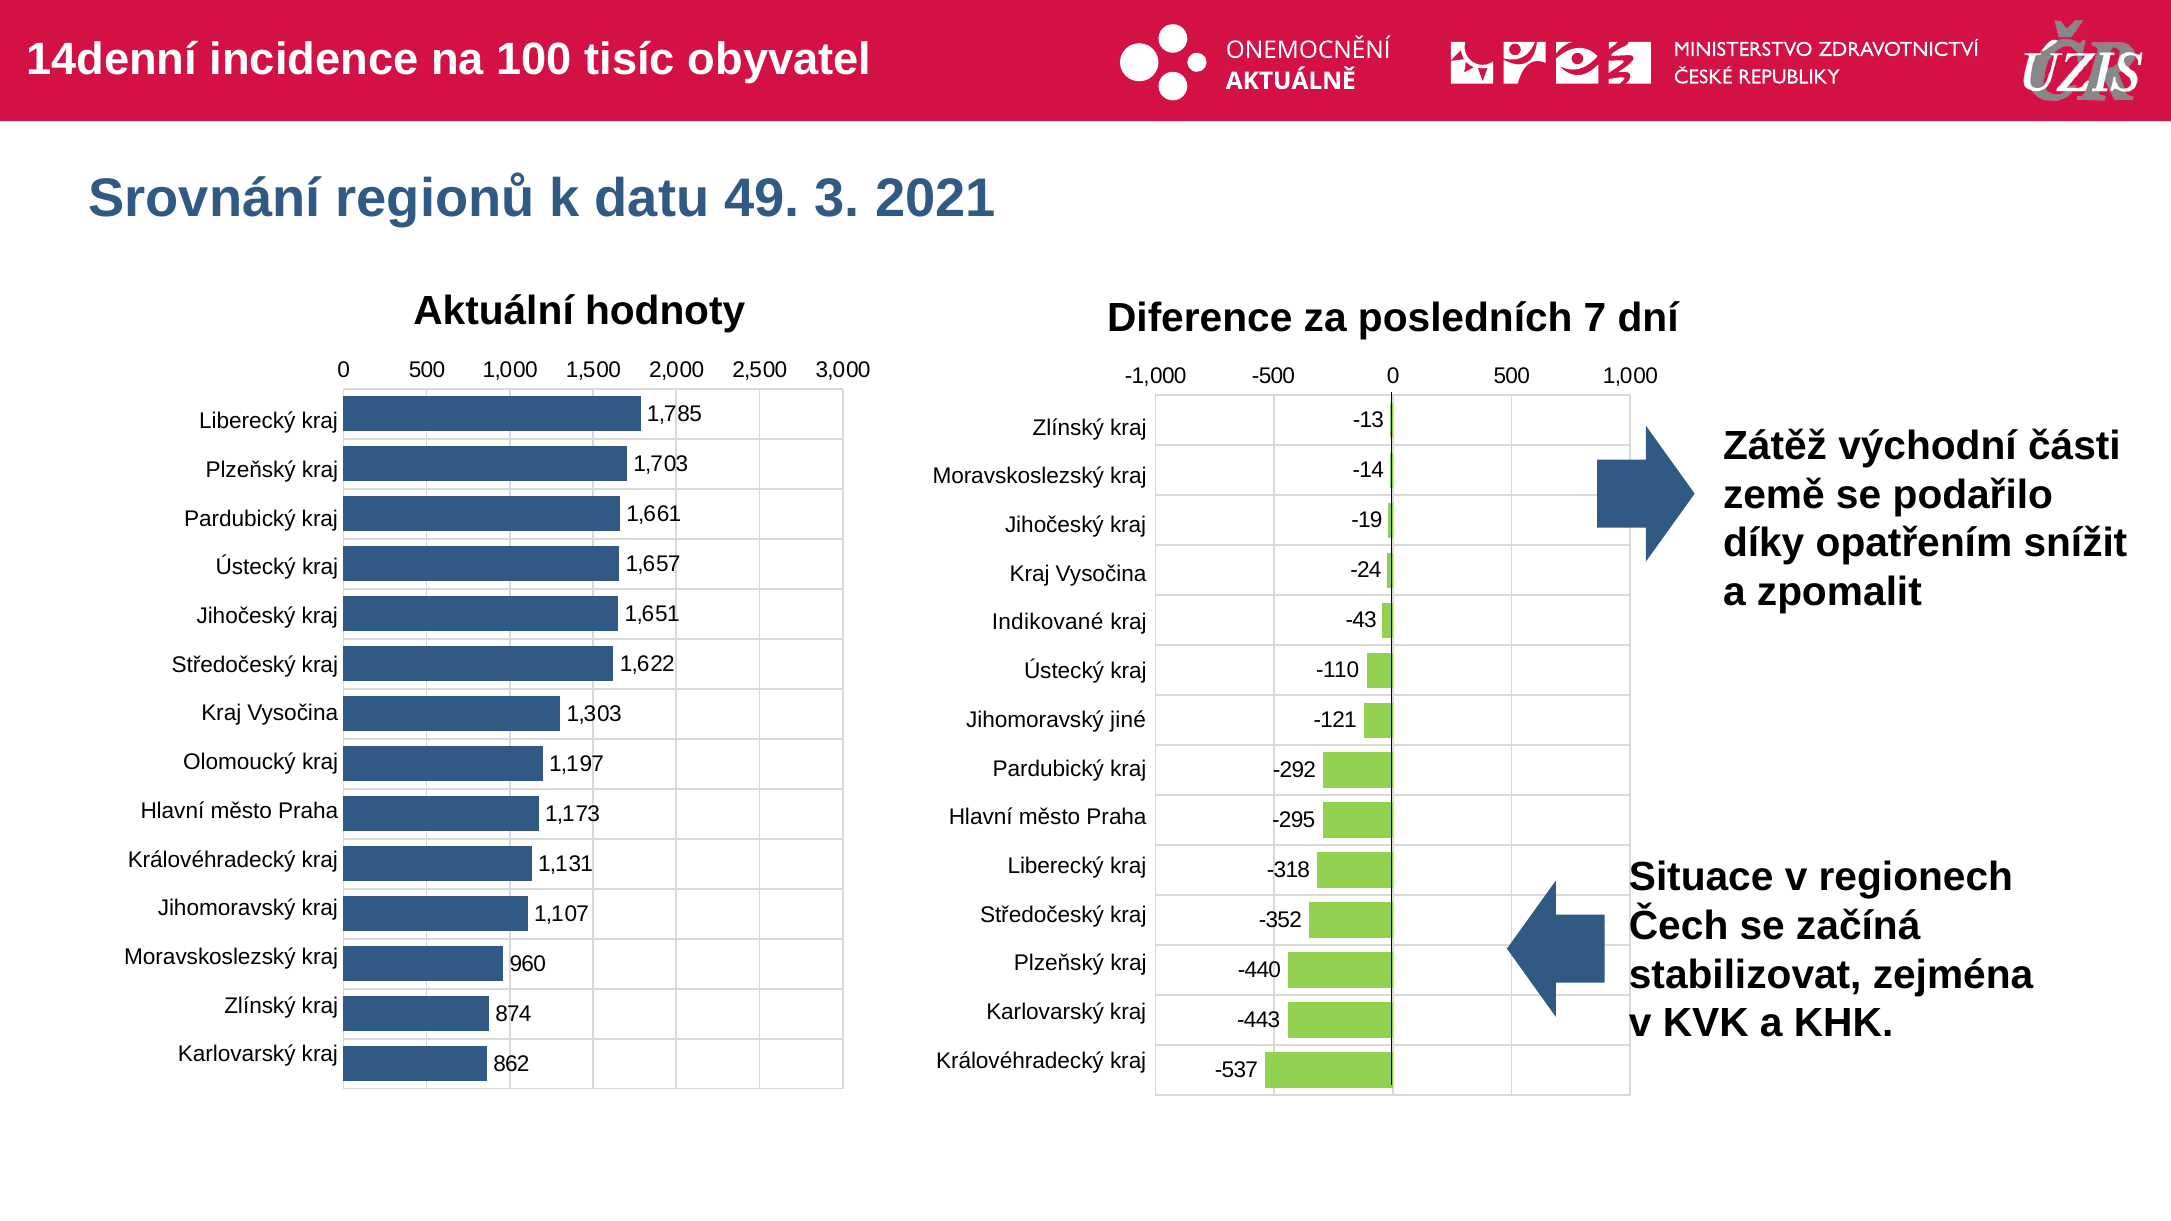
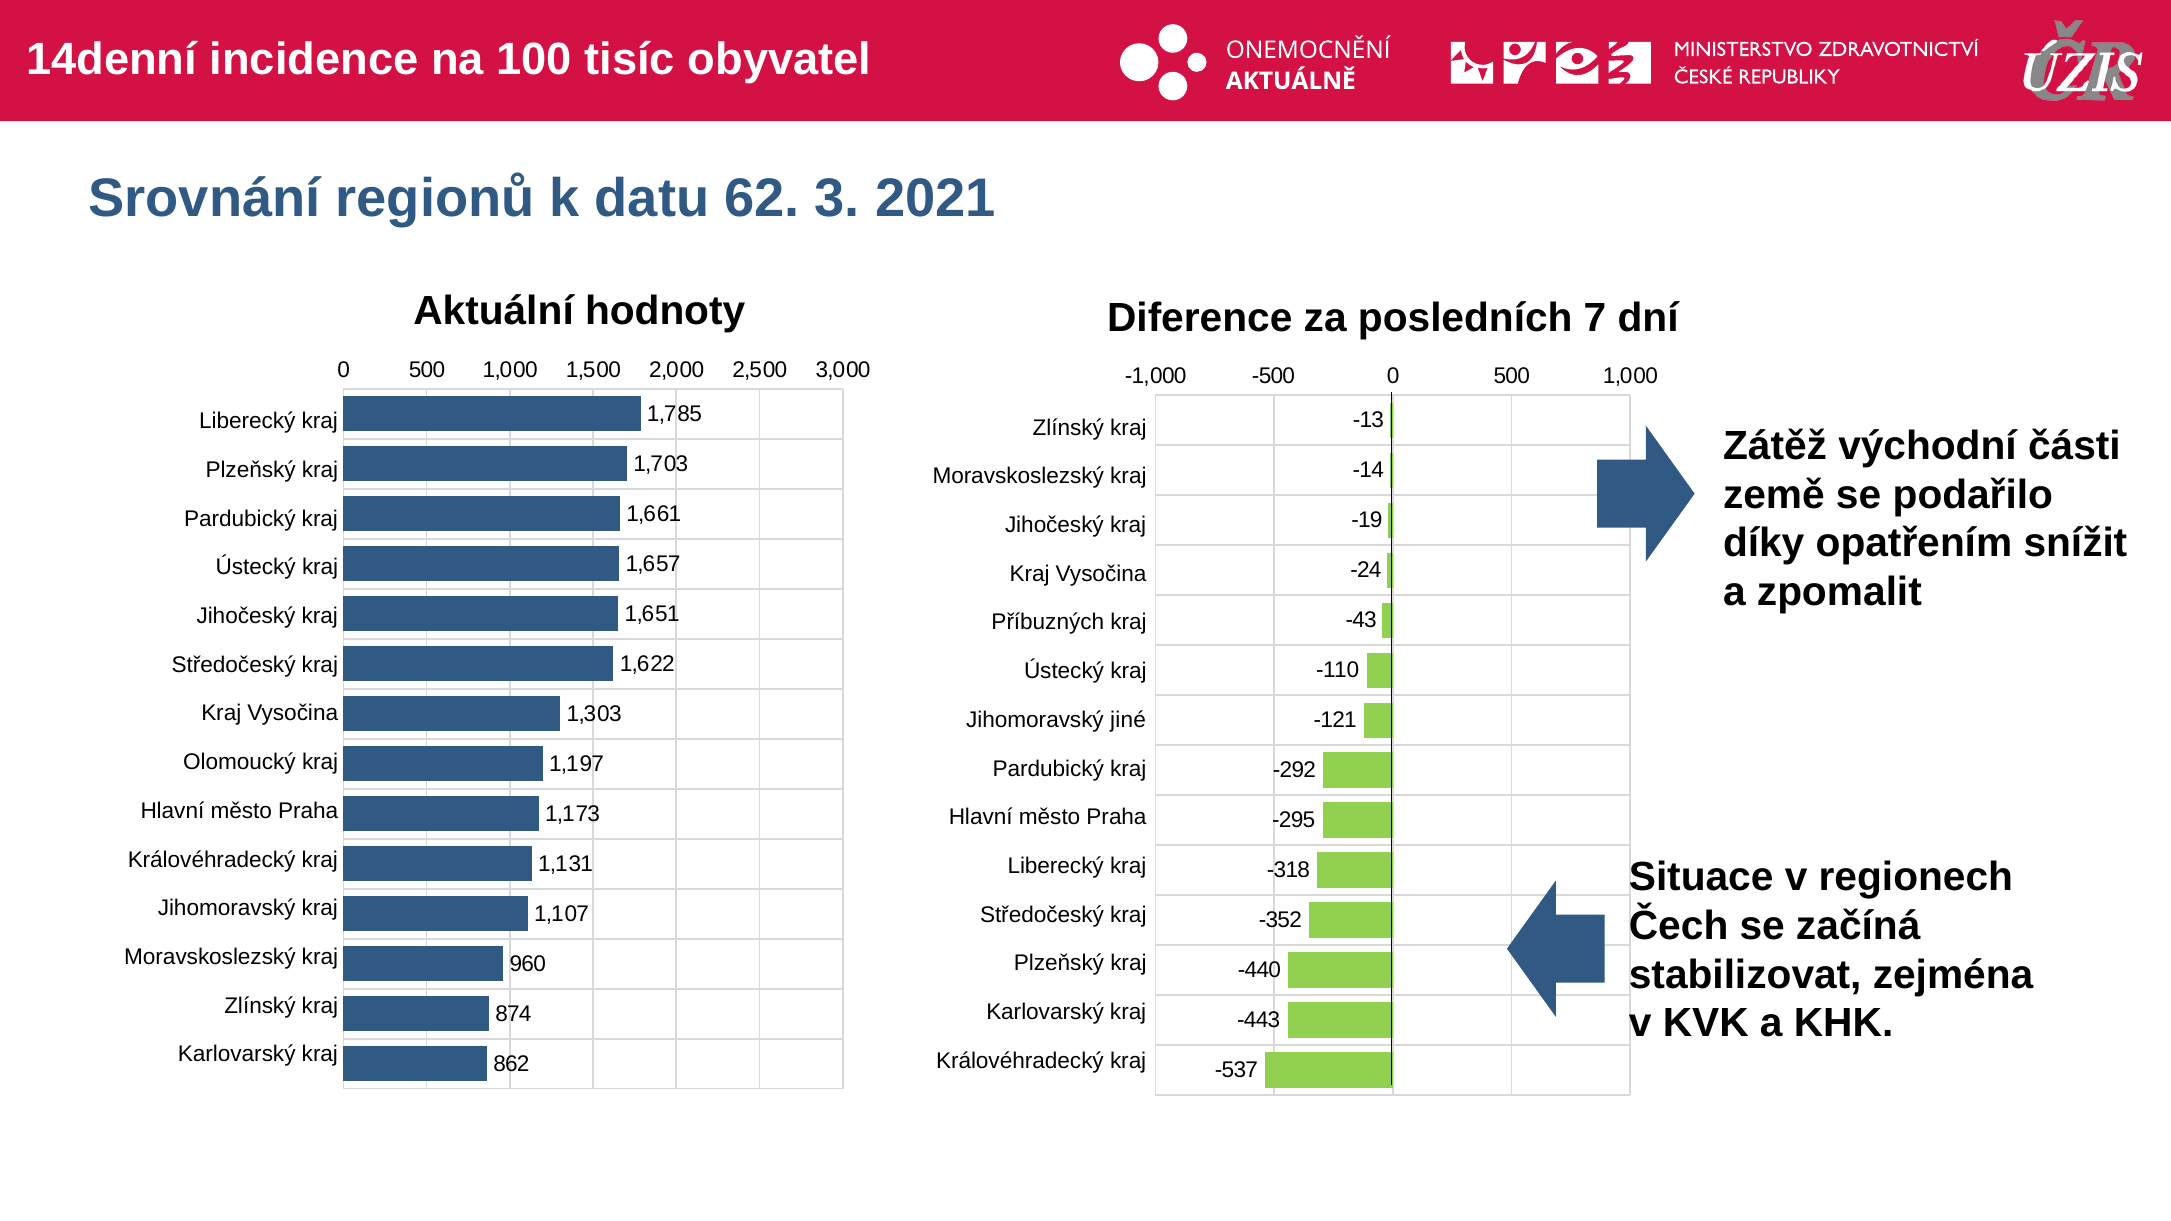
49: 49 -> 62 (762, 199)
Indikované: Indikované -> Příbuzných (1048, 623)
